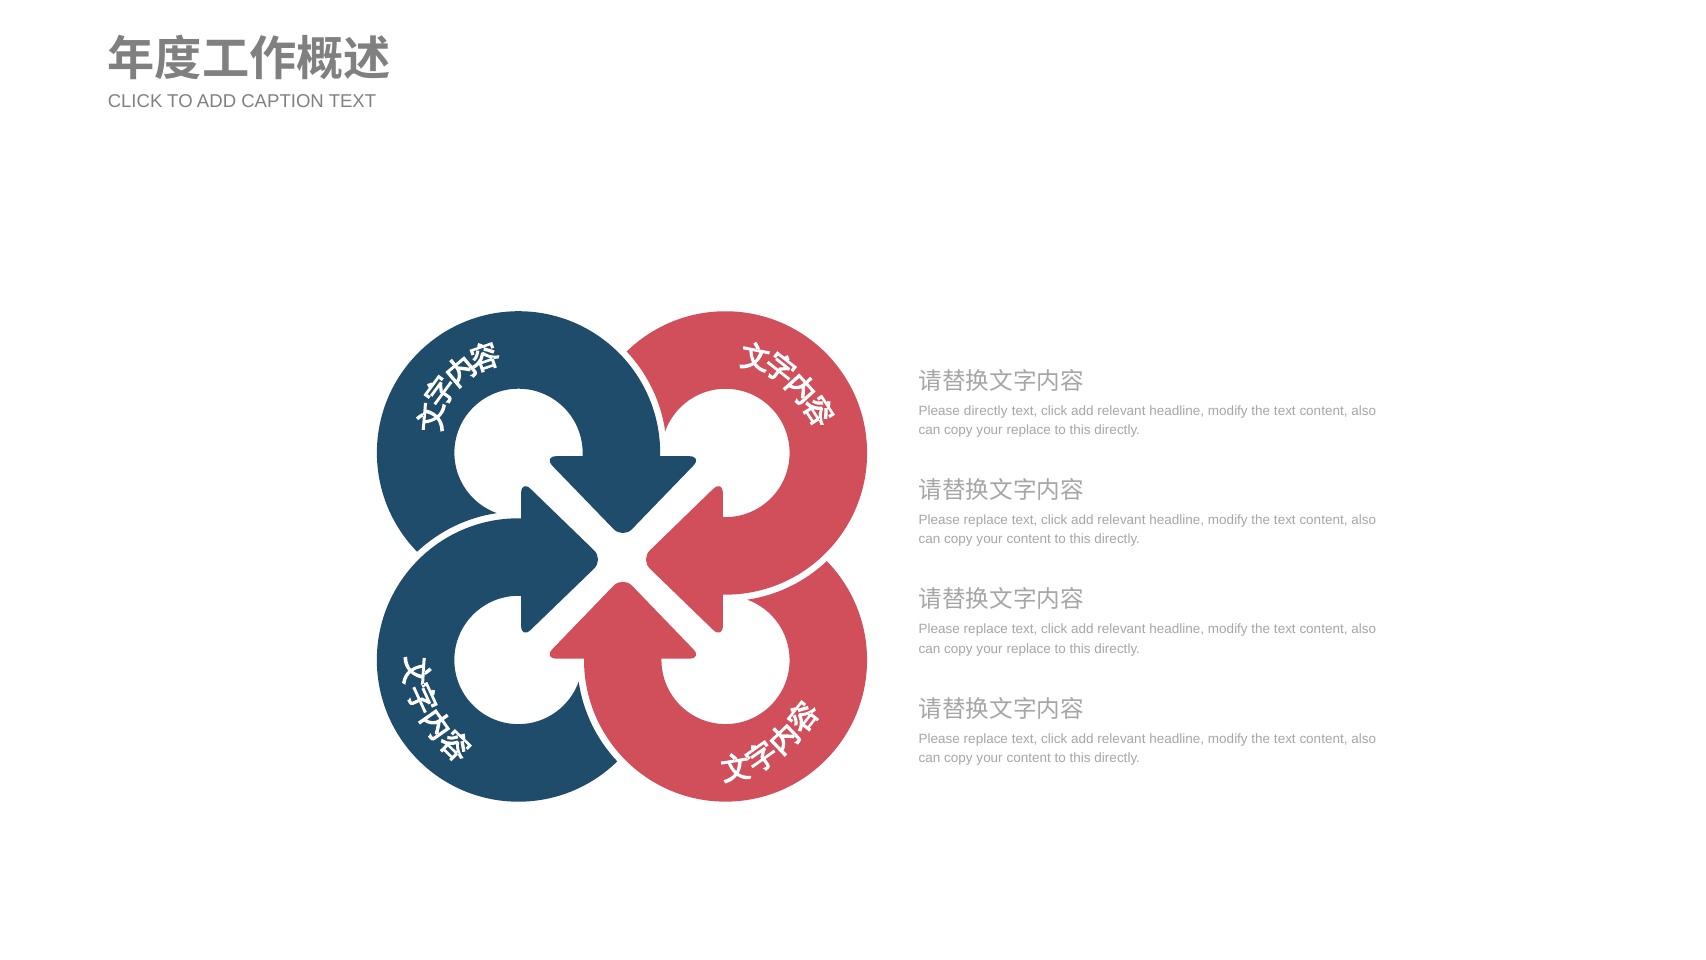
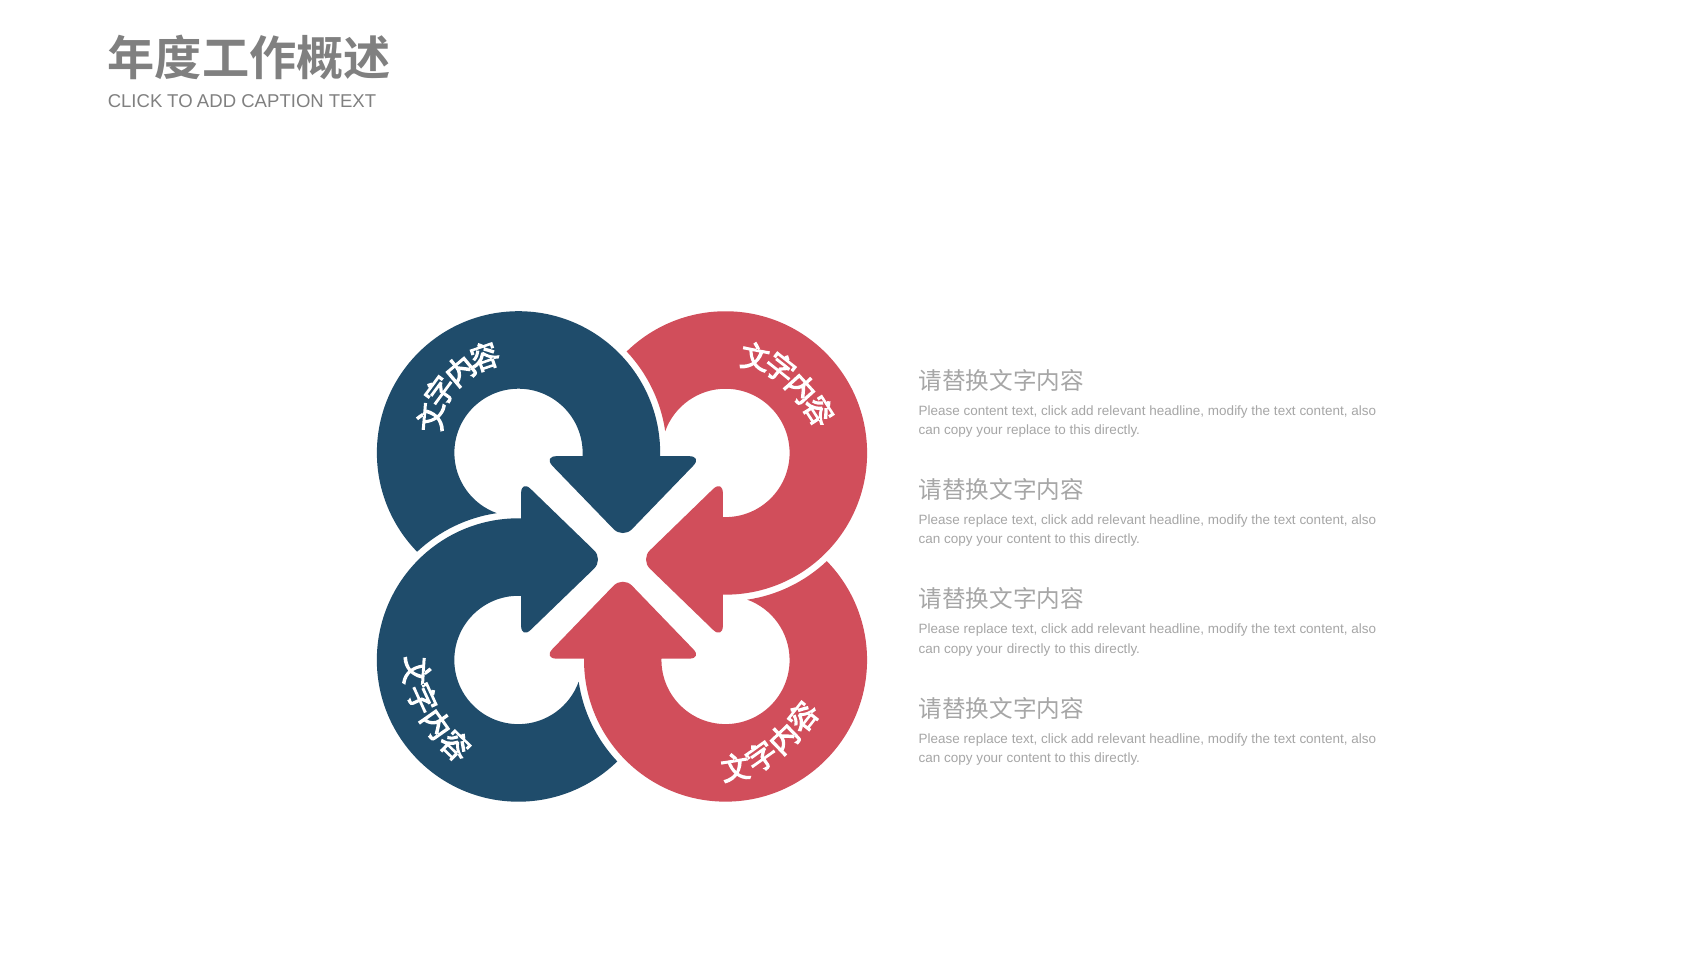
Please directly: directly -> content (986, 411)
replace: replace -> directly (1029, 648)
